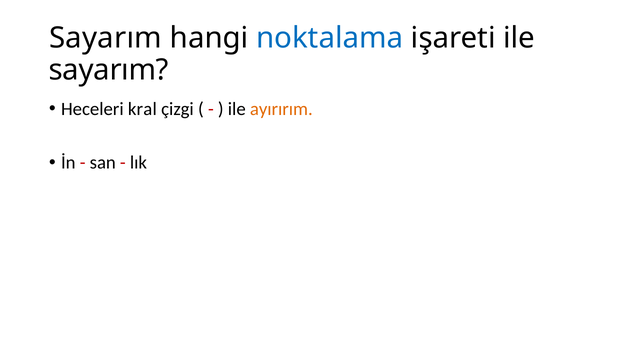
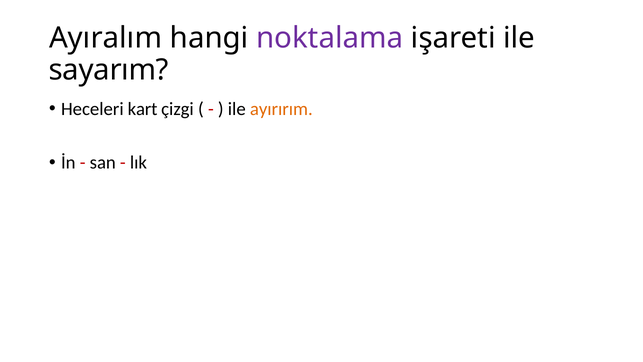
Sayarım: Sayarım -> Ayıralım (106, 38)
noktalama colour: blue -> purple (330, 38)
kral: kral -> kart (143, 109)
